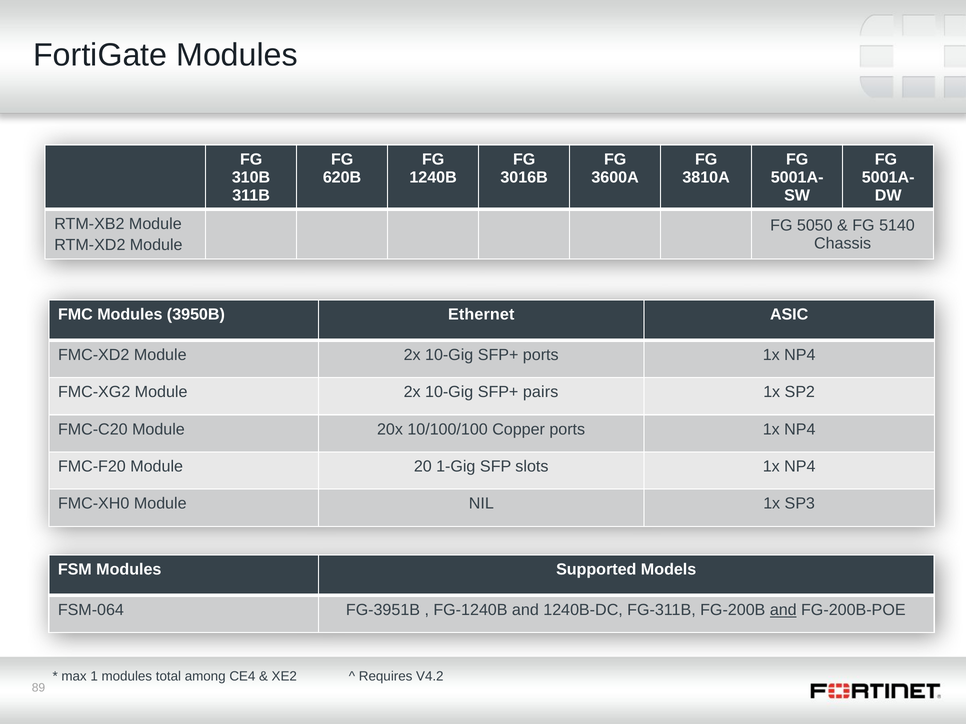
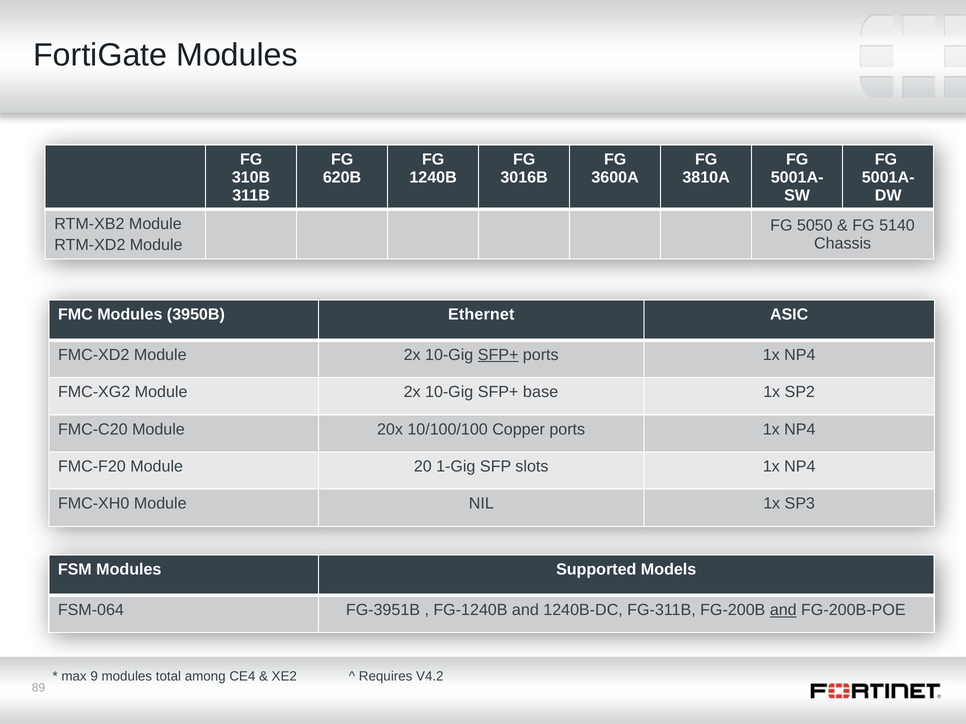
SFP+ underline: none -> present (498, 355)
pairs: pairs -> base (541, 392)
1: 1 -> 9 (94, 677)
